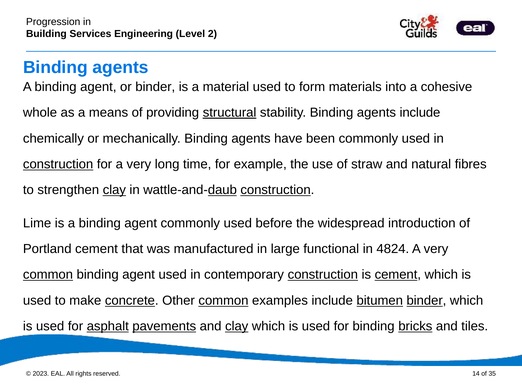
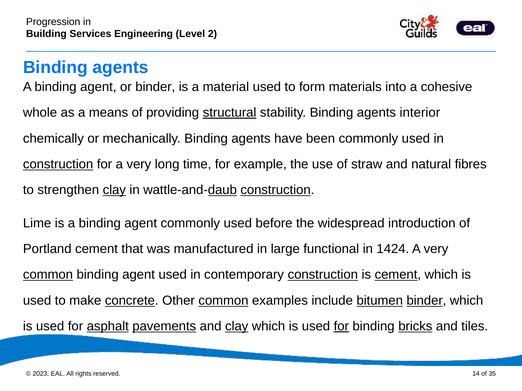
agents include: include -> interior (420, 113)
4824: 4824 -> 1424 (393, 249)
for underline: none -> present (341, 327)
